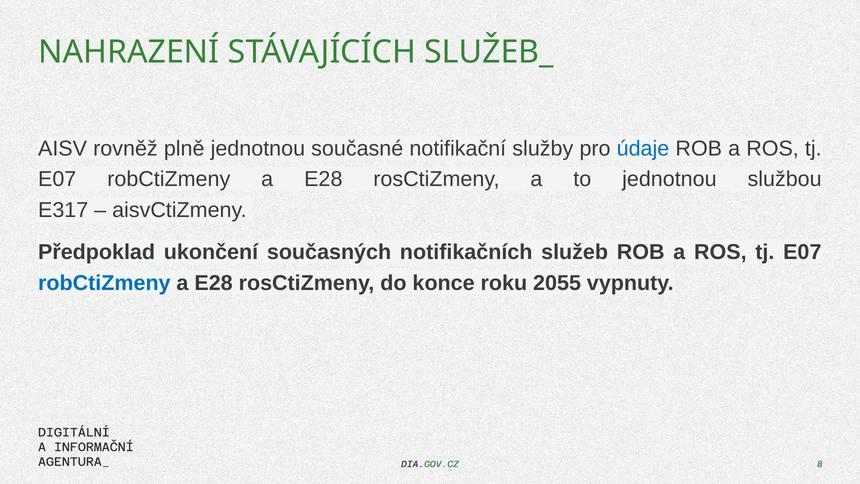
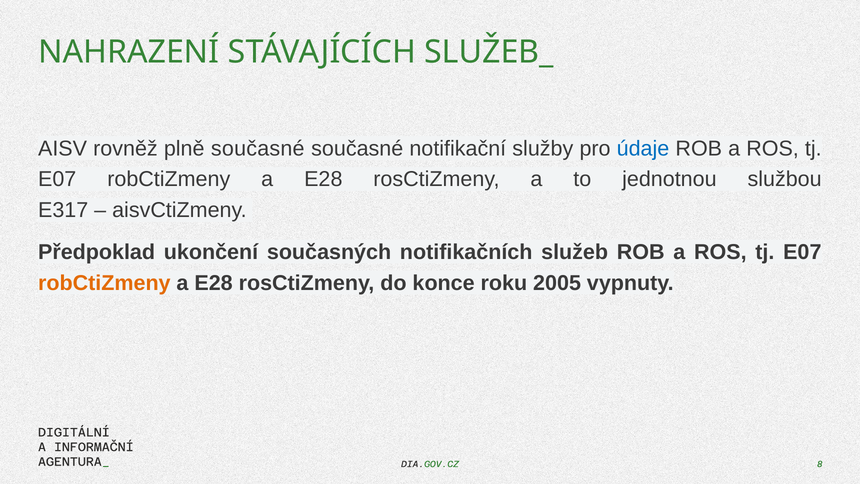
plně jednotnou: jednotnou -> současné (258, 148)
robCtiZmeny colour: blue -> orange (104, 283)
2055: 2055 -> 2005 (557, 283)
